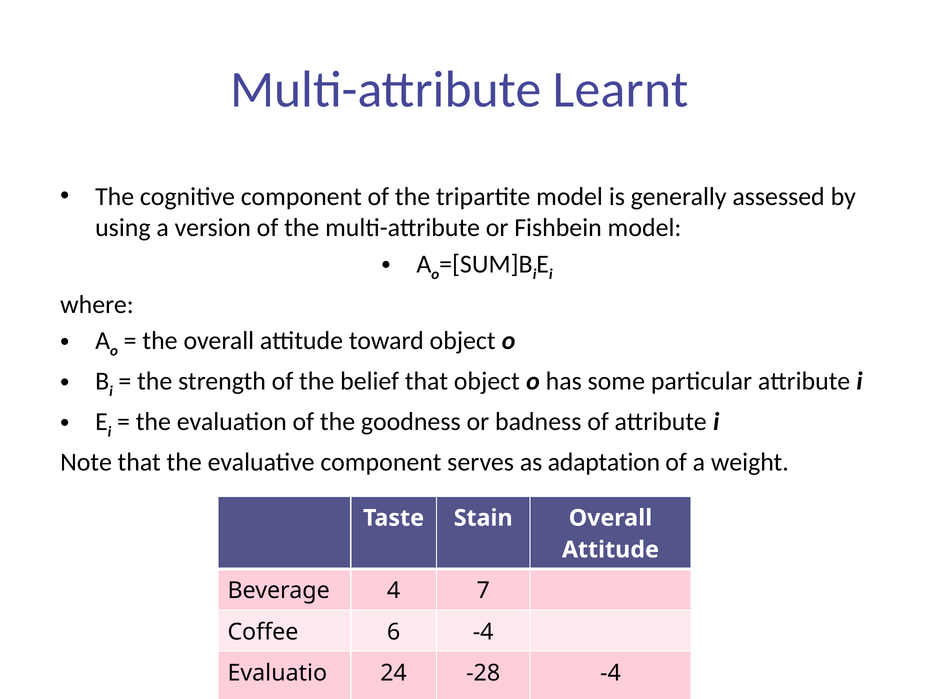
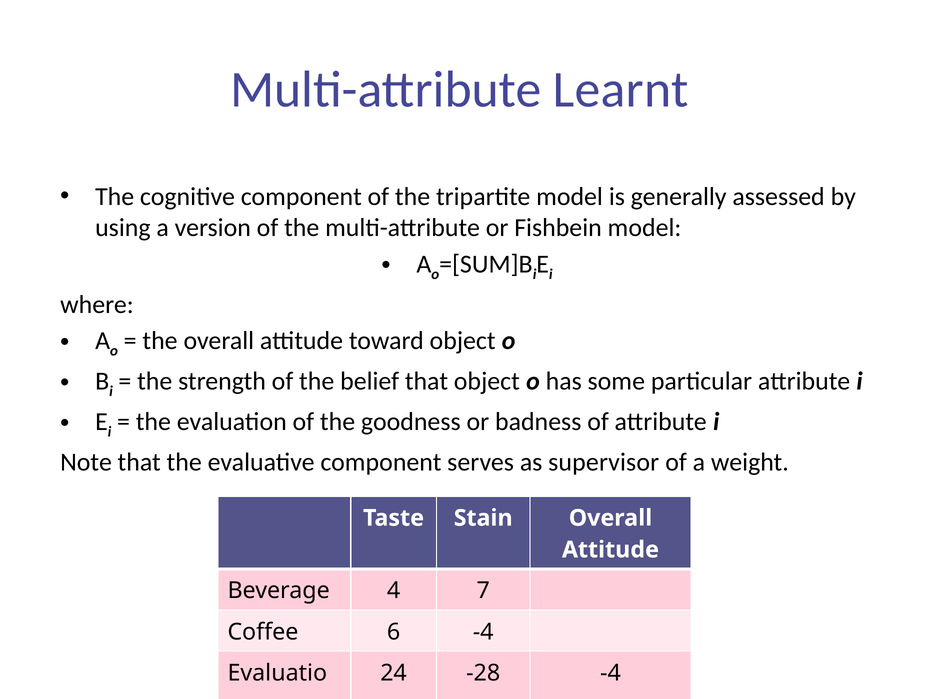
adaptation: adaptation -> supervisor (604, 462)
